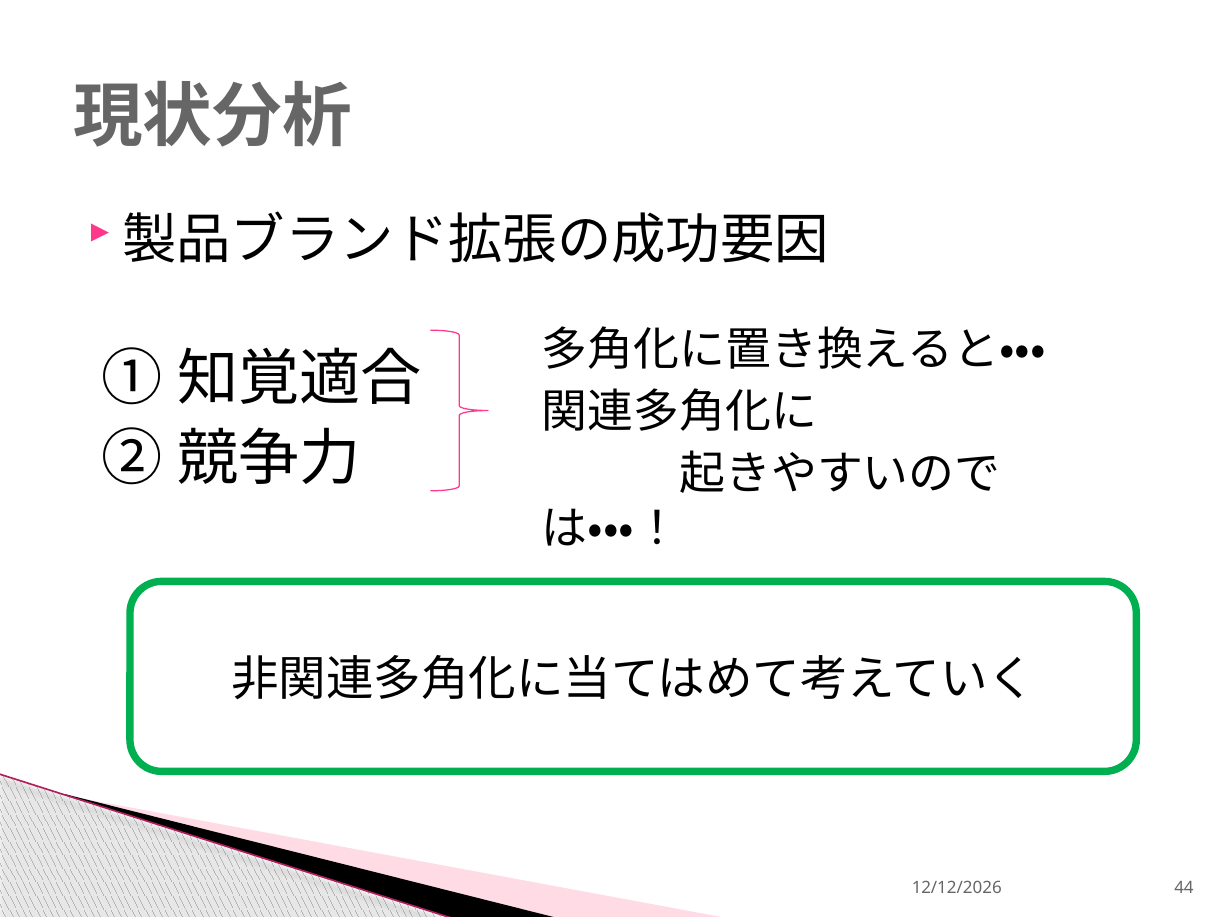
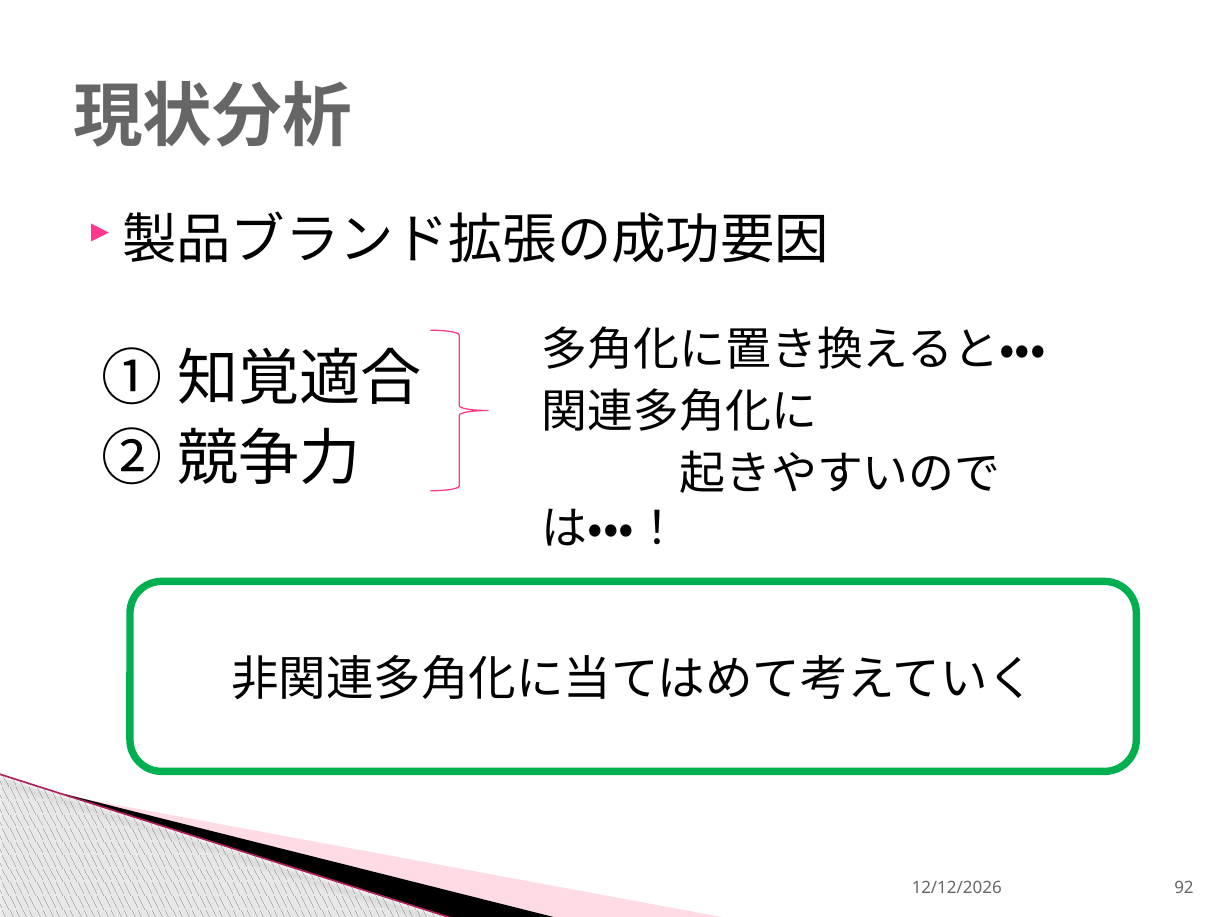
44: 44 -> 92 (1184, 888)
